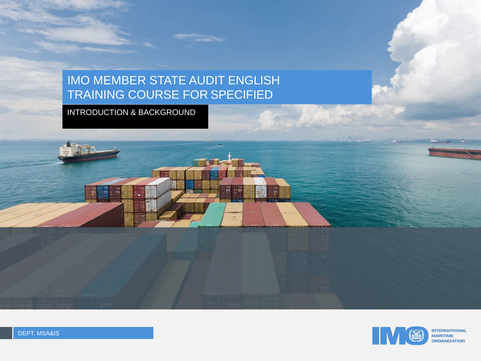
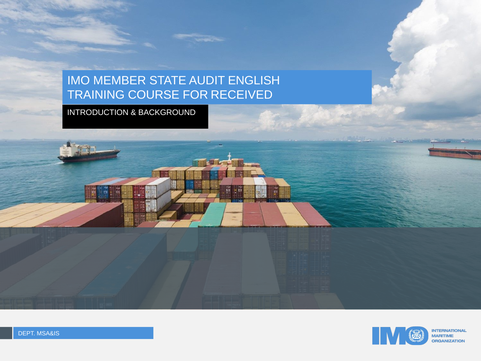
SPECIFIED: SPECIFIED -> RECEIVED (242, 95)
